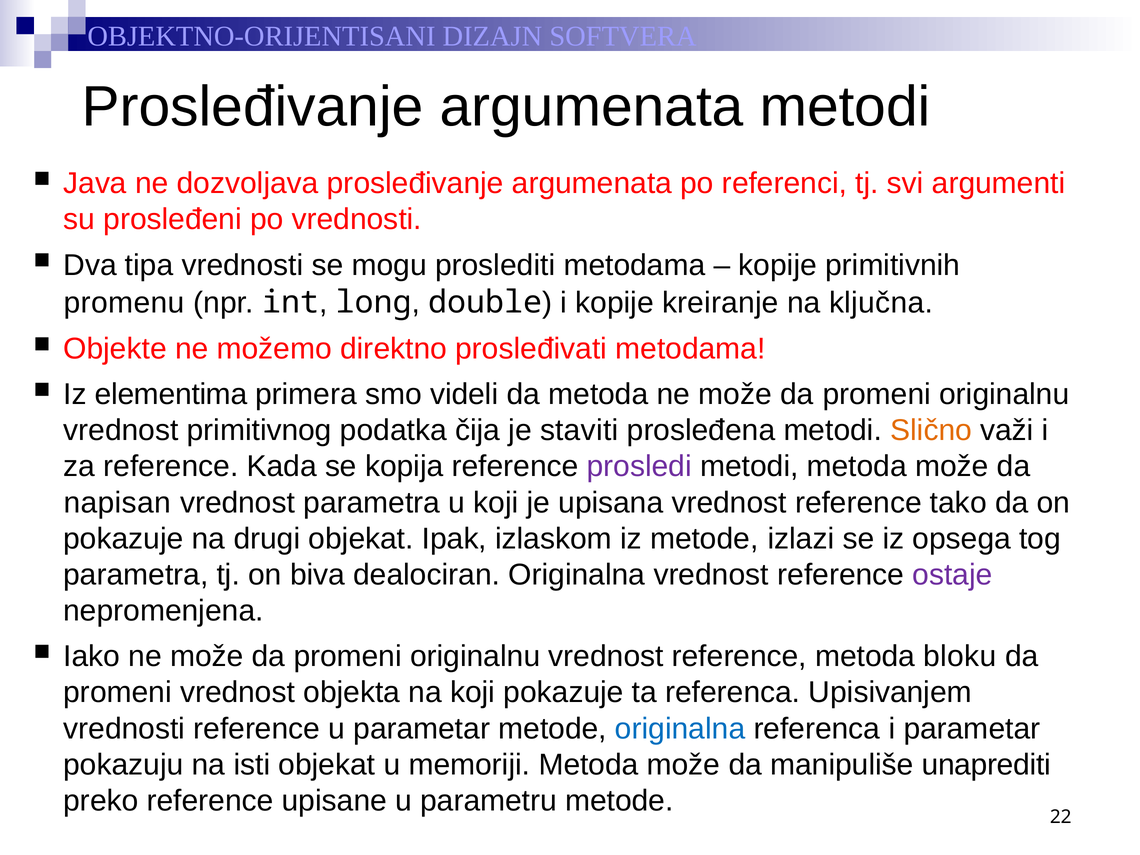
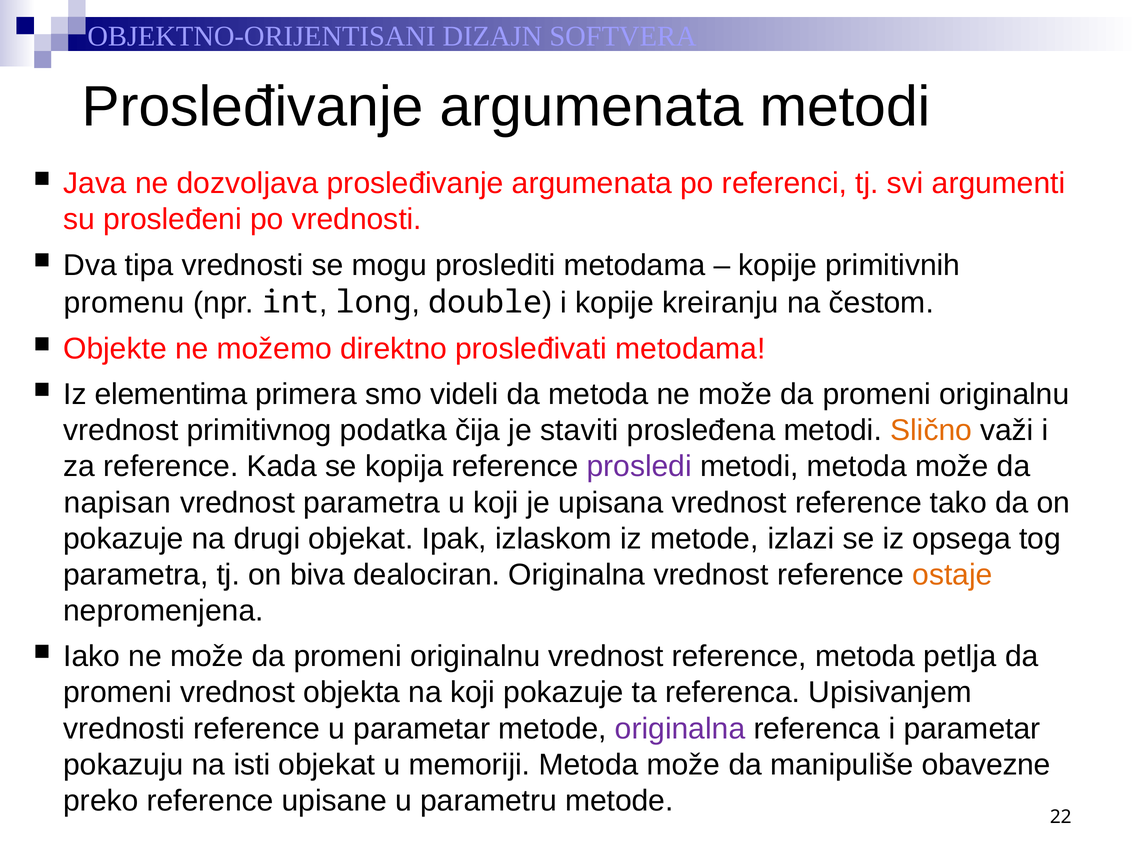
kreiranje: kreiranje -> kreiranju (720, 303)
ključna: ključna -> čestom (881, 303)
ostaje colour: purple -> orange (952, 575)
bloku: bloku -> petlja (960, 656)
originalna colour: blue -> purple (680, 729)
unaprediti: unaprediti -> obavezne (986, 765)
